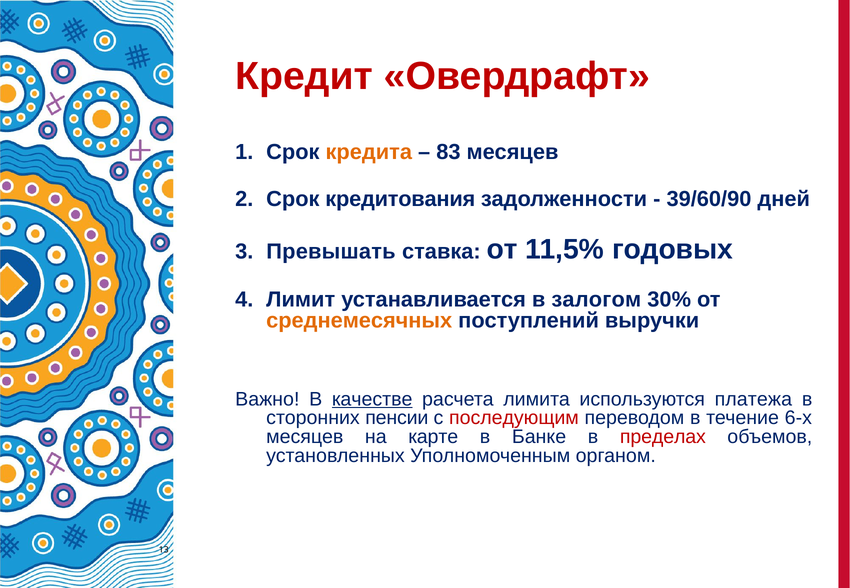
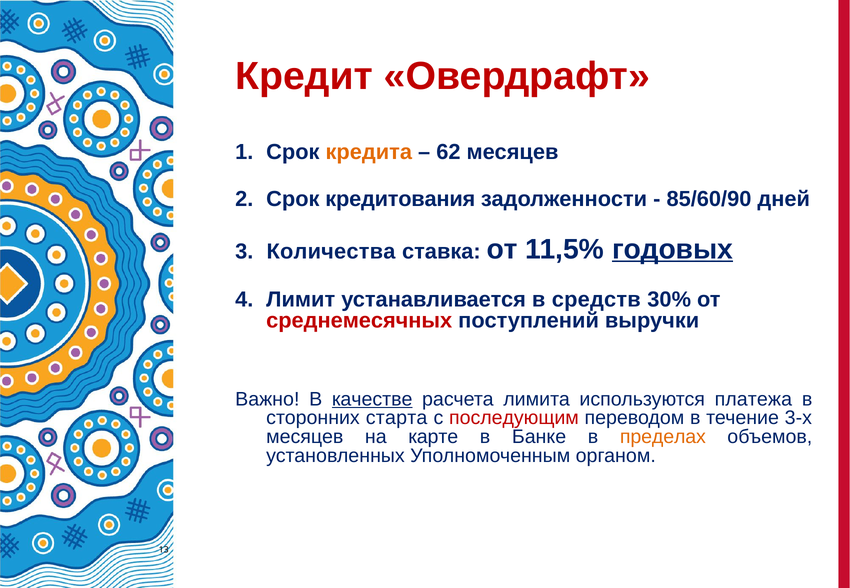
83: 83 -> 62 (448, 152)
39/60/90: 39/60/90 -> 85/60/90 (709, 199)
Превышать: Превышать -> Количества (331, 252)
годовых underline: none -> present (673, 249)
залогом: залогом -> средств (596, 300)
среднемесячных colour: orange -> red (359, 321)
пенсии: пенсии -> старта (397, 418)
6-х: 6-х -> 3-х (798, 418)
пределах colour: red -> orange (663, 437)
